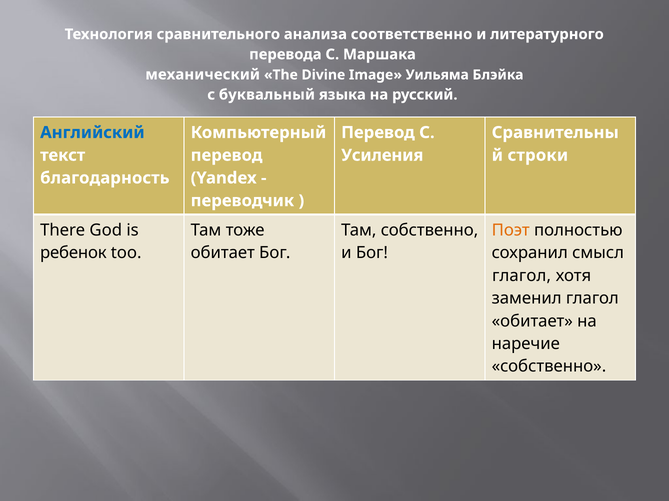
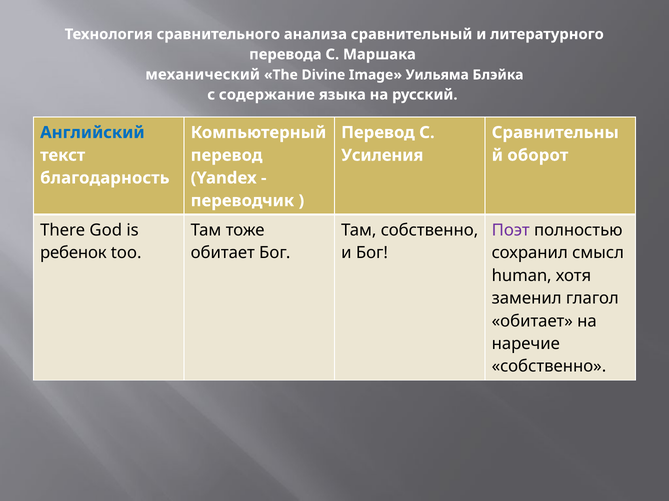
соответственно: соответственно -> сравнительный (412, 34)
буквальный: буквальный -> содержание (267, 95)
строки: строки -> оборот (538, 155)
Поэт colour: orange -> purple (511, 230)
глагол: глагол -> human (522, 276)
